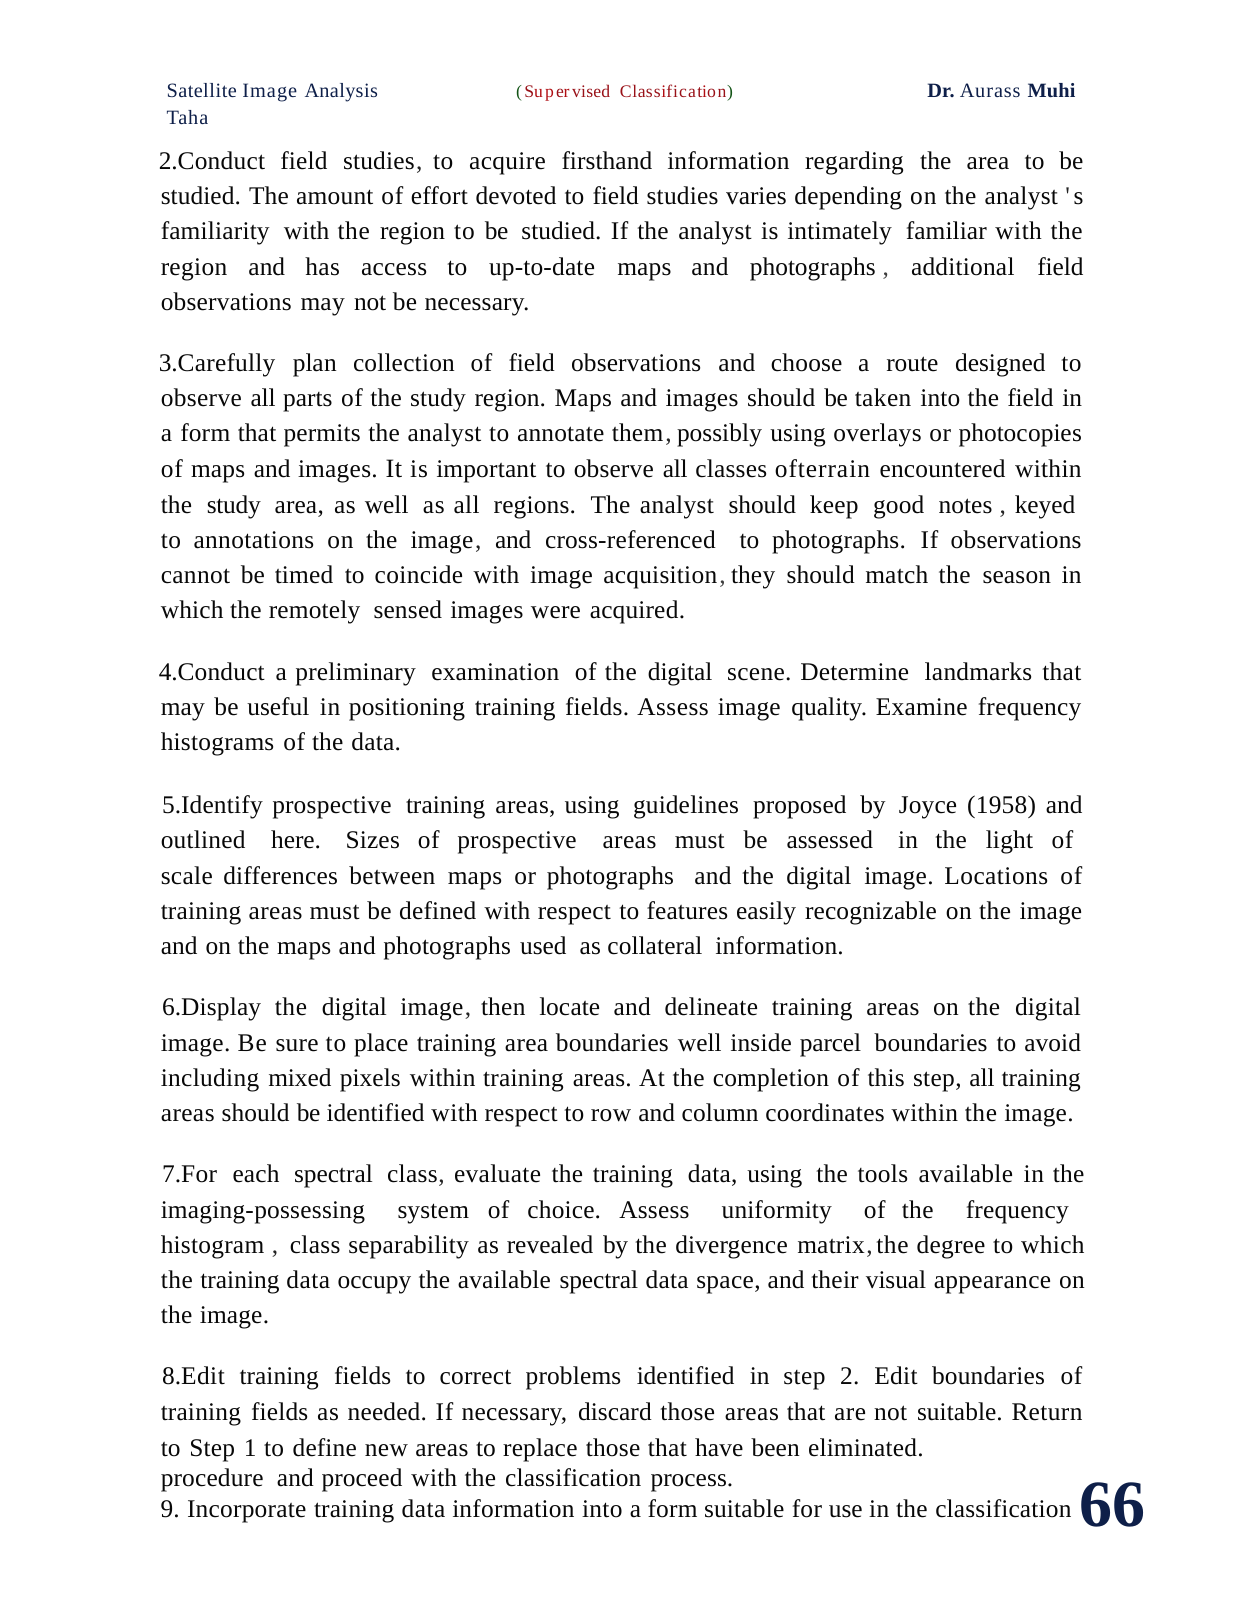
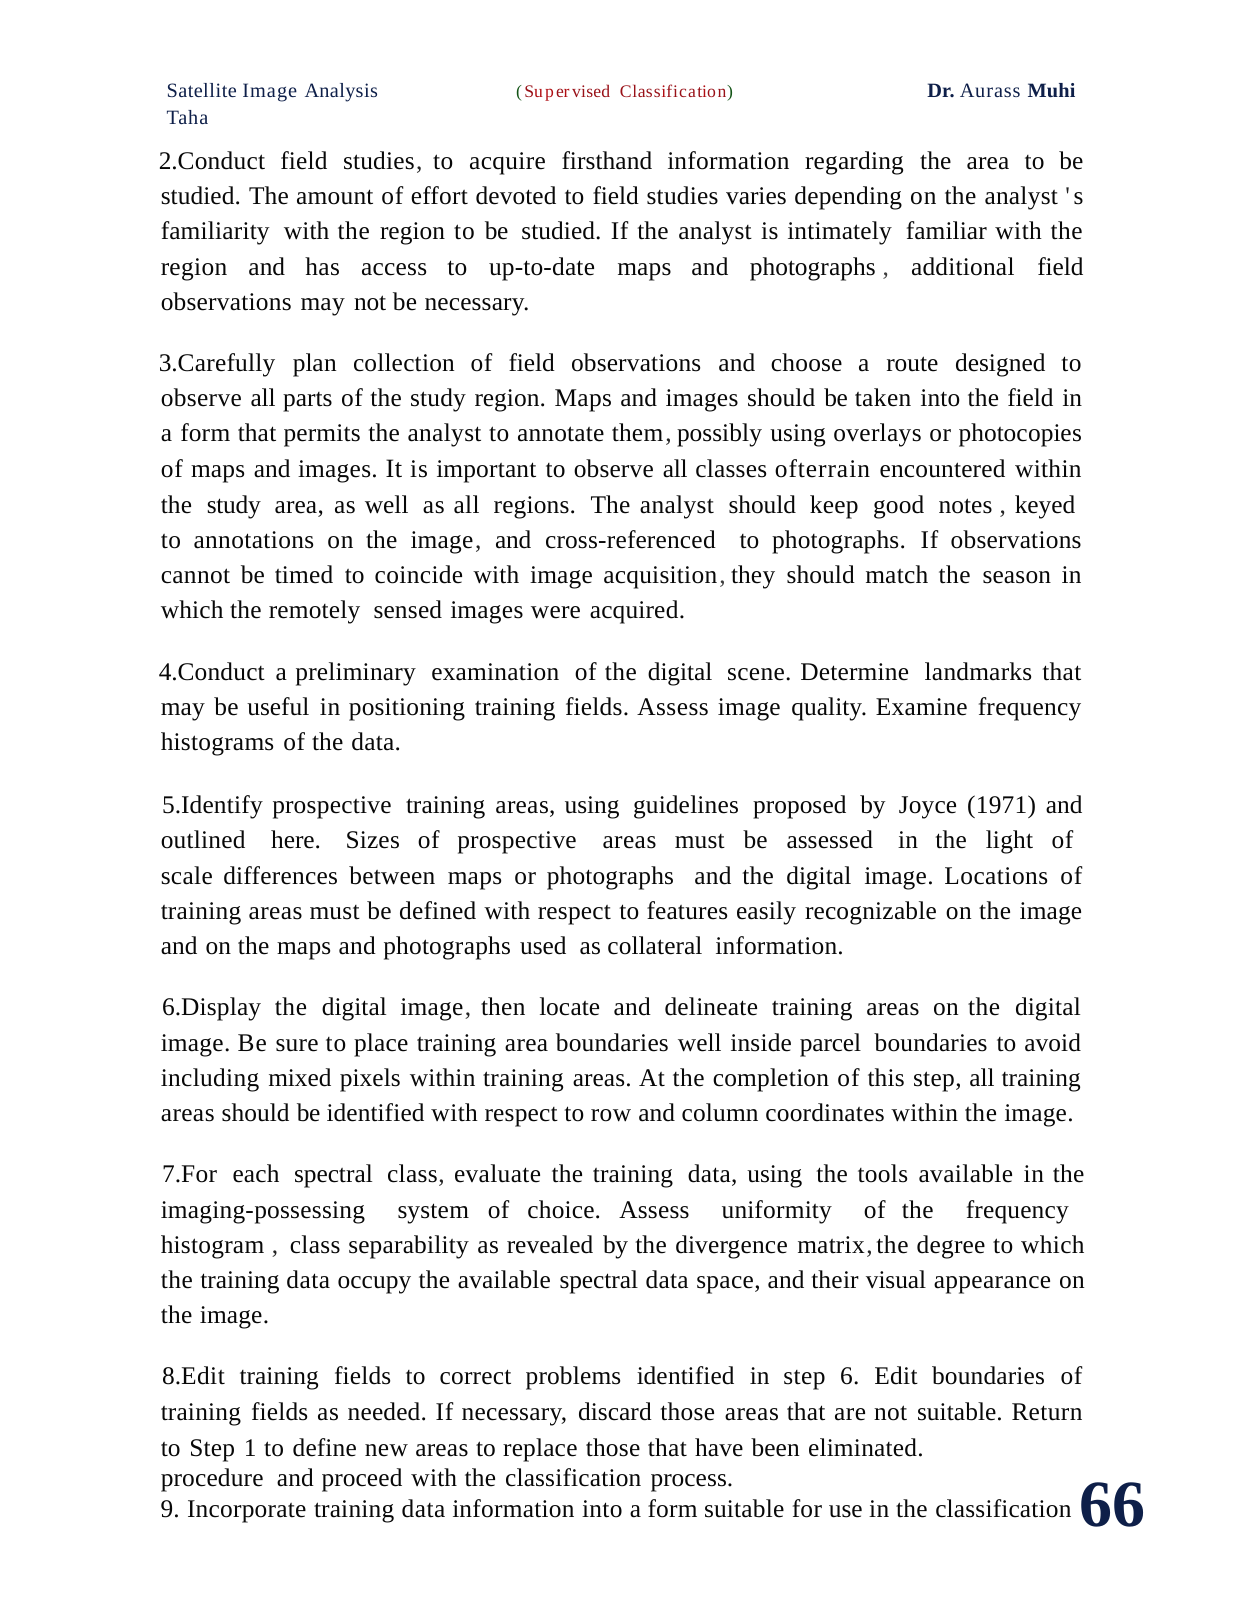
1958: 1958 -> 1971 (1002, 806)
2: 2 -> 6 (850, 1377)
